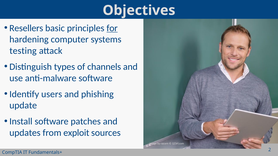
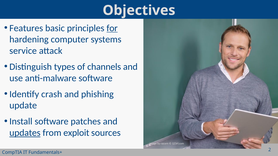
Resellers: Resellers -> Features (26, 28)
testing: testing -> service (23, 51)
users: users -> crash (52, 94)
updates underline: none -> present (25, 133)
